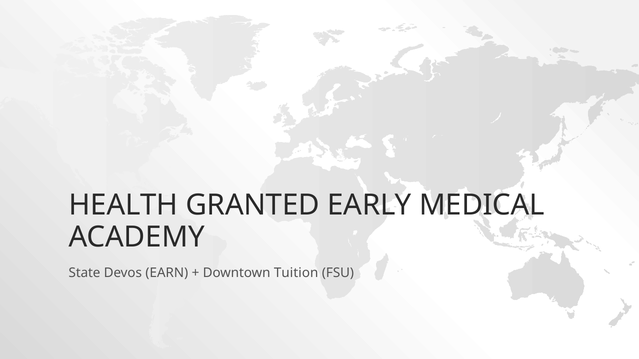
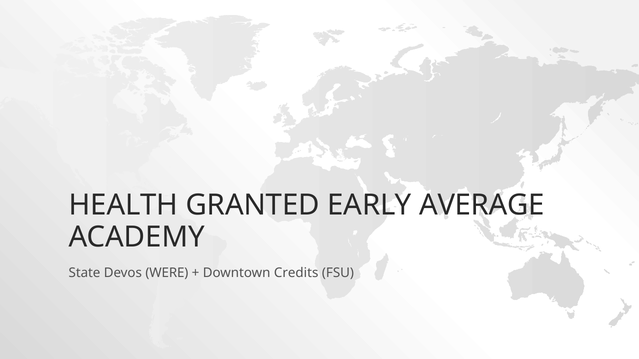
MEDICAL: MEDICAL -> AVERAGE (482, 206)
EARN: EARN -> WERE (167, 273)
Tuition: Tuition -> Credits (296, 273)
